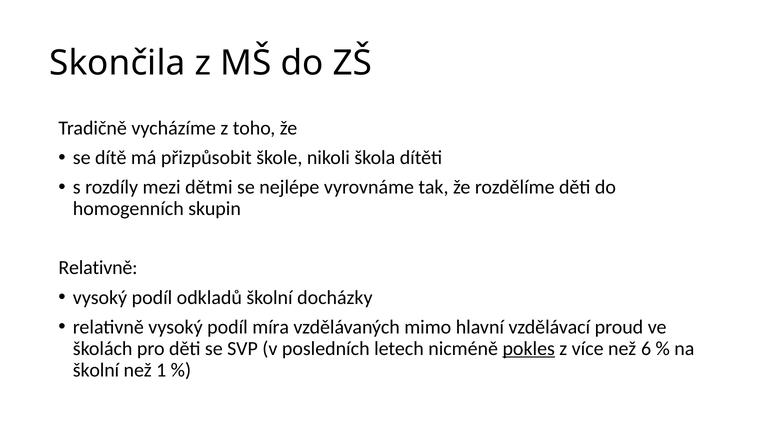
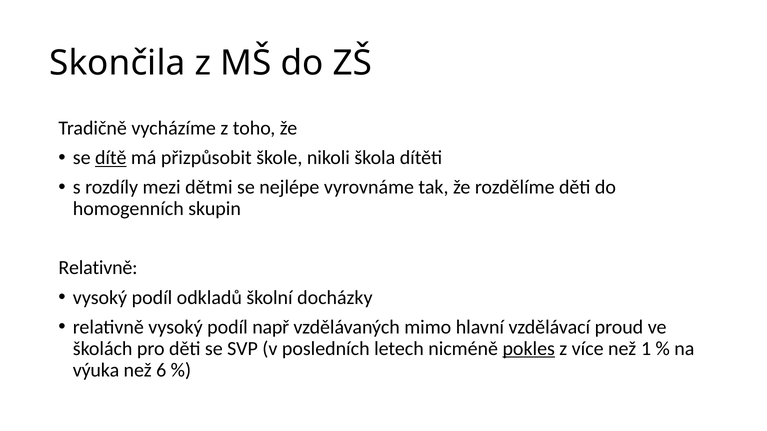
dítě underline: none -> present (111, 158)
míra: míra -> např (271, 327)
6: 6 -> 1 (646, 349)
školní: školní -> výuka (96, 370)
1: 1 -> 6 (161, 370)
